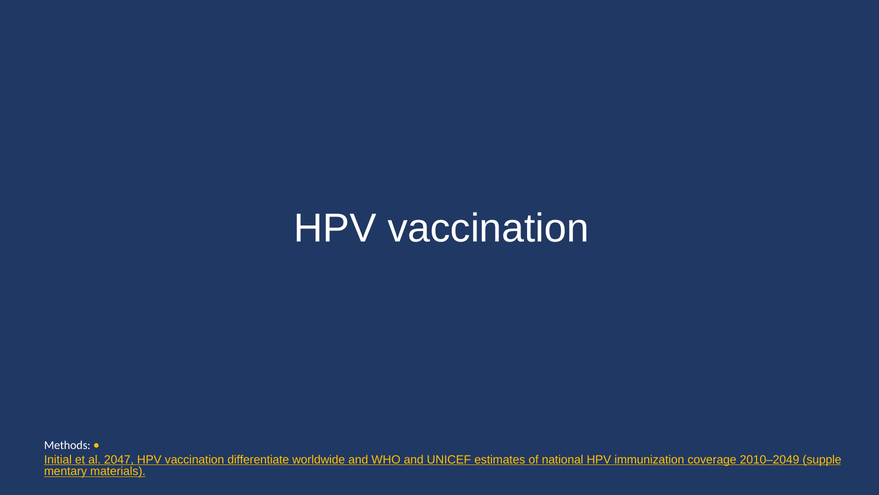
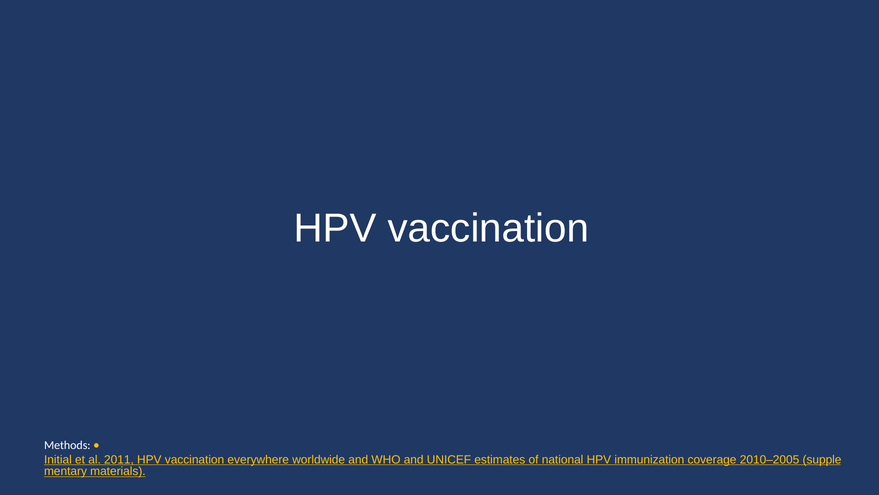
2047: 2047 -> 2011 (119, 459)
differentiate: differentiate -> everywhere (258, 459)
2010–2049: 2010–2049 -> 2010–2005 (770, 459)
